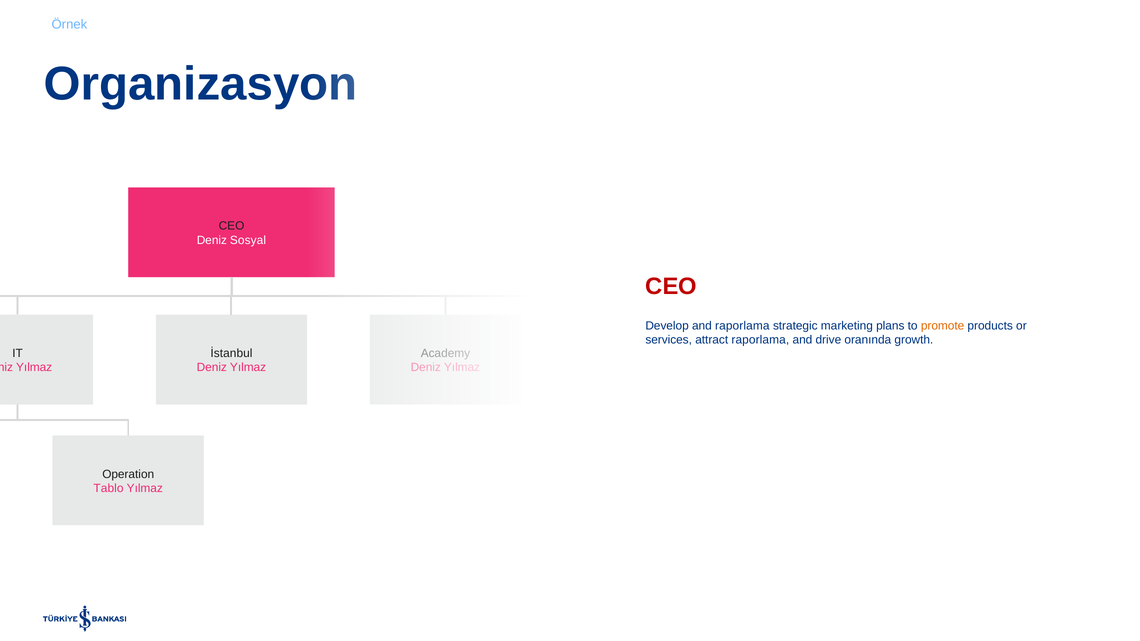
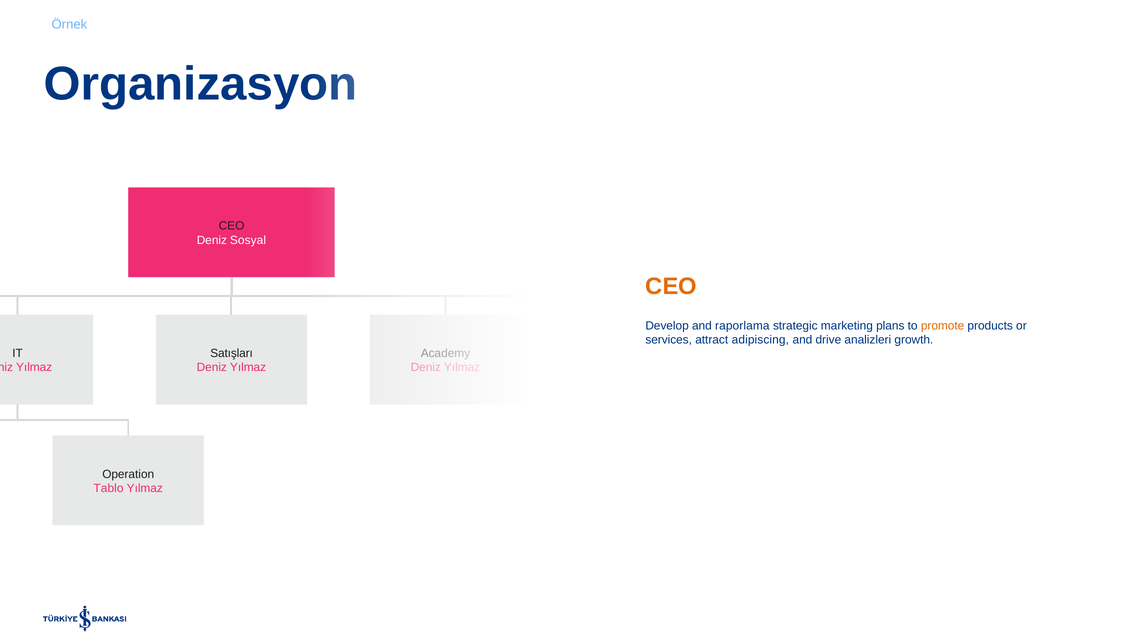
CEO colour: red -> orange (671, 286)
attract raporlama: raporlama -> adipiscing (760, 340)
oranında: oranında -> analizleri (868, 340)
İstanbul: İstanbul -> Satışları (232, 353)
